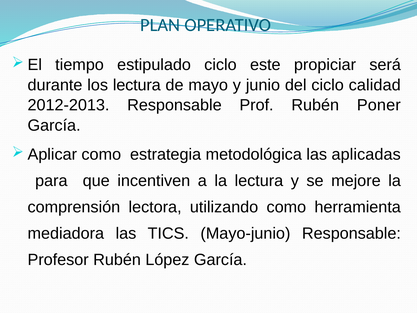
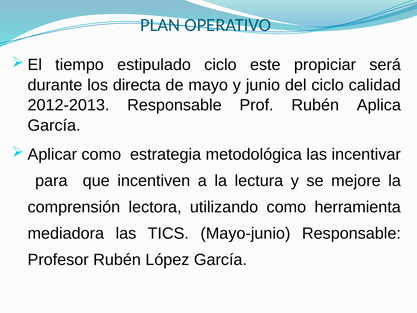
los lectura: lectura -> directa (137, 85)
Poner: Poner -> Aplica (379, 105)
aplicadas: aplicadas -> incentivar (366, 155)
